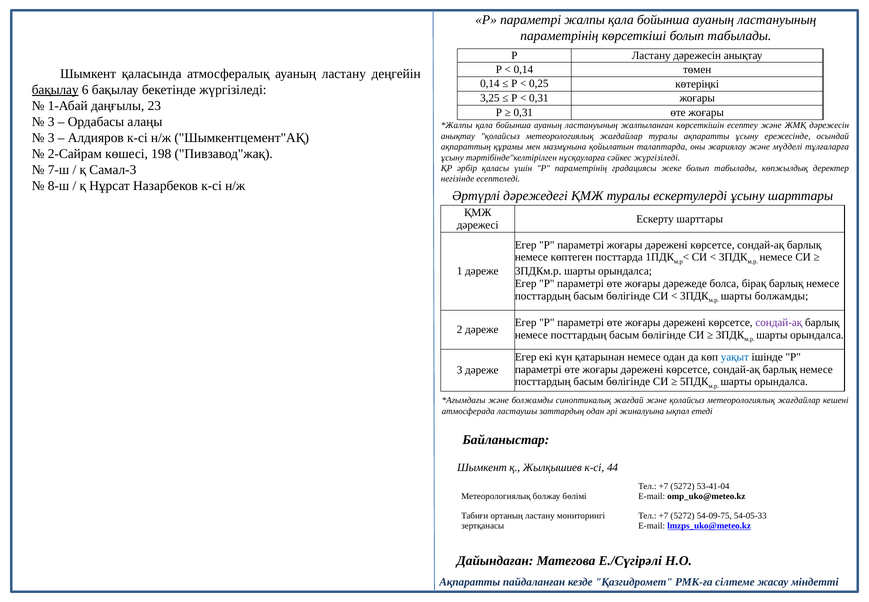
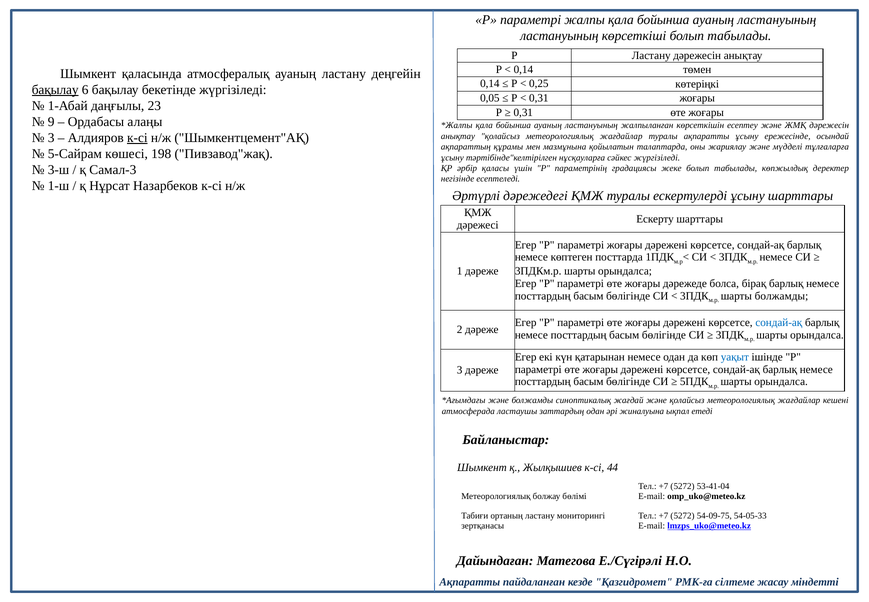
параметрінің: параметрінің -> ластануының (559, 36)
3,25: 3,25 -> 0,05 (490, 98)
3: 3 -> 9 (51, 122)
к-сі underline: none -> present (137, 138)
2-Сайрам: 2-Сайрам -> 5-Сайрам (75, 154)
7-ш: 7-ш -> 3-ш (58, 170)
8-ш: 8-ш -> 1-ш (58, 186)
сондай-ақ colour: purple -> blue (779, 322)
